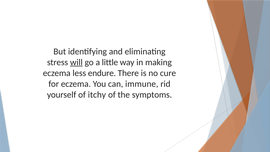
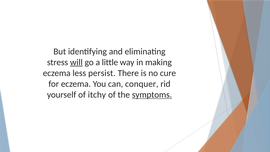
endure: endure -> persist (102, 73)
immune: immune -> conquer (142, 84)
symptoms underline: none -> present (152, 95)
